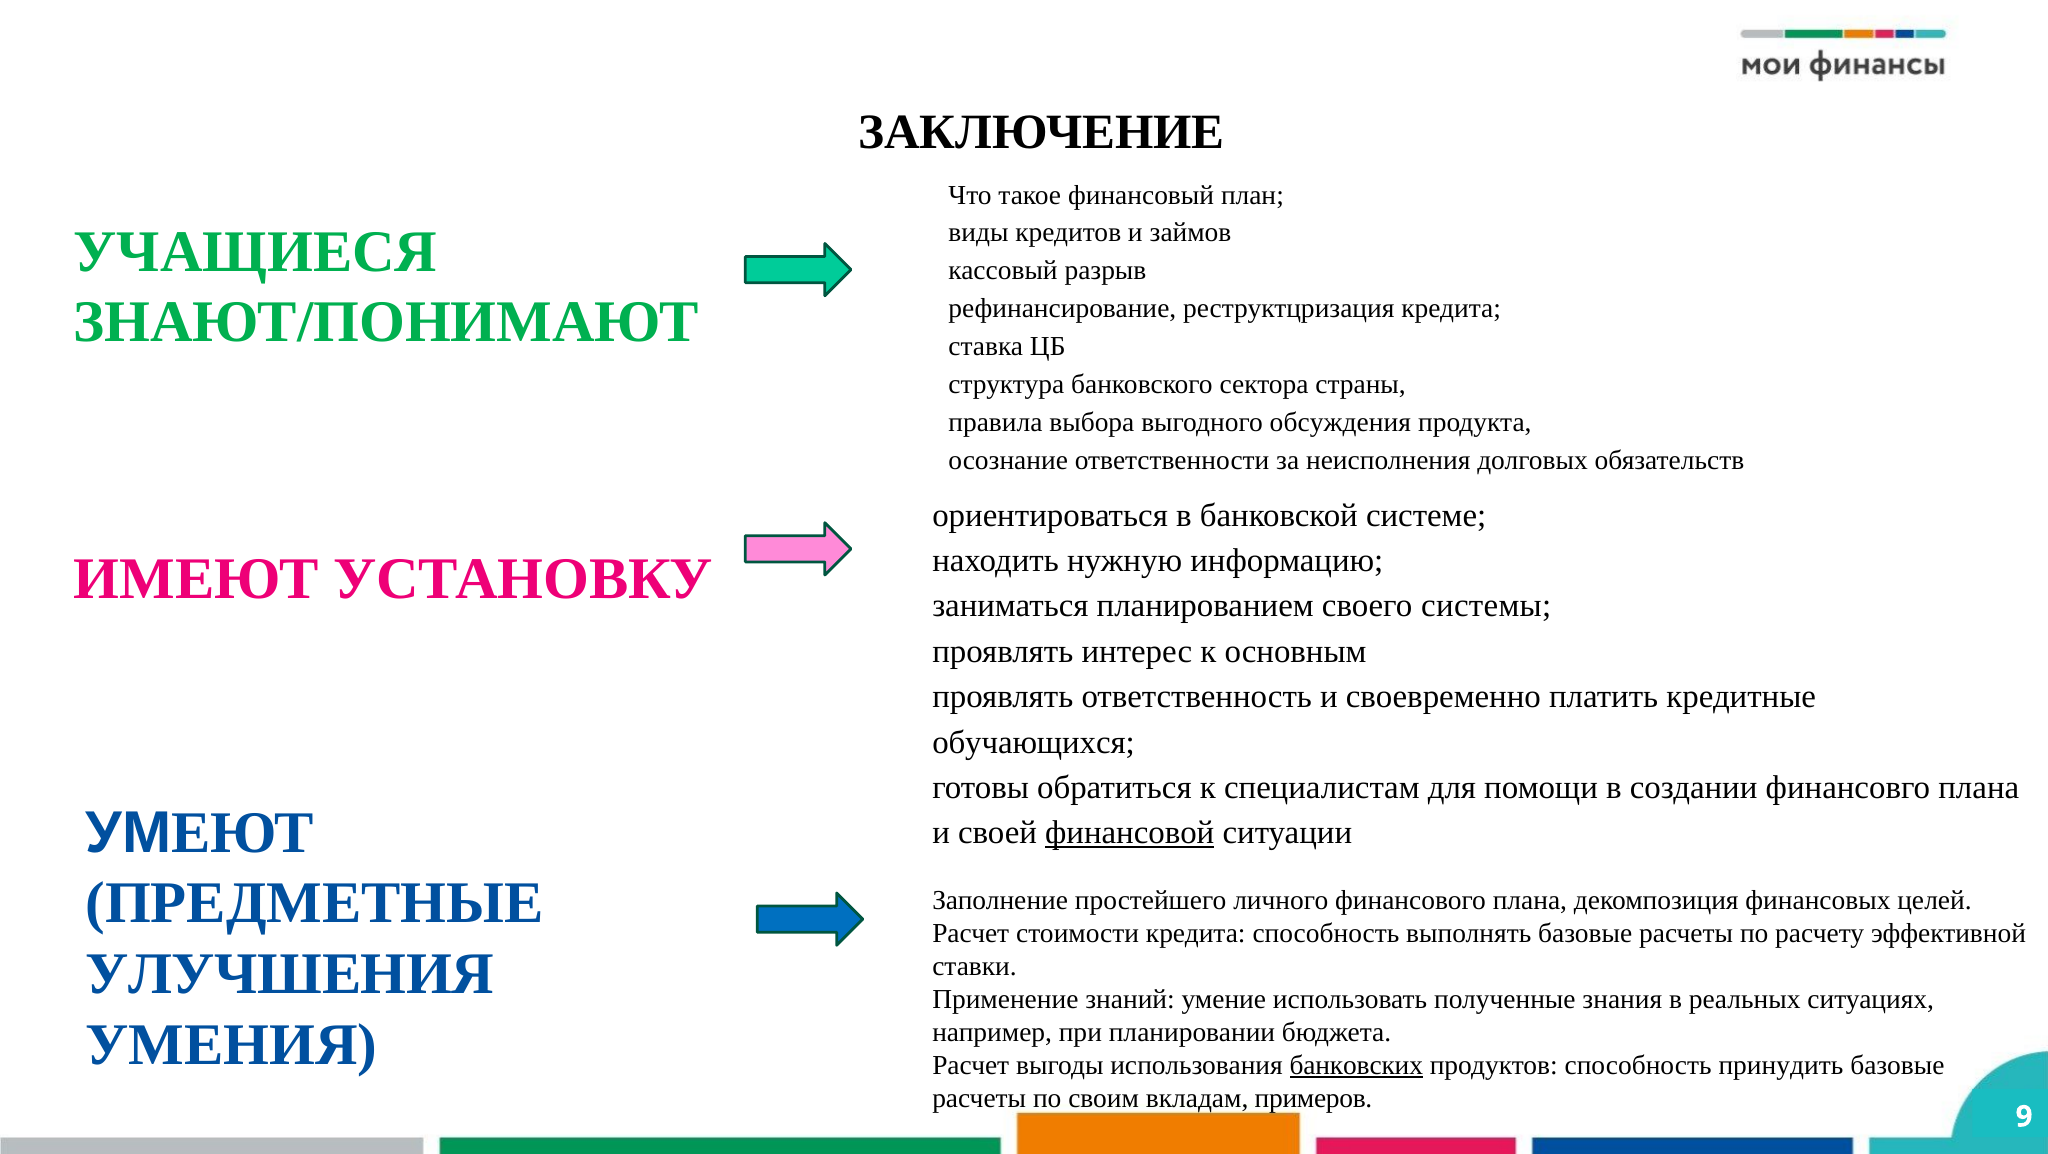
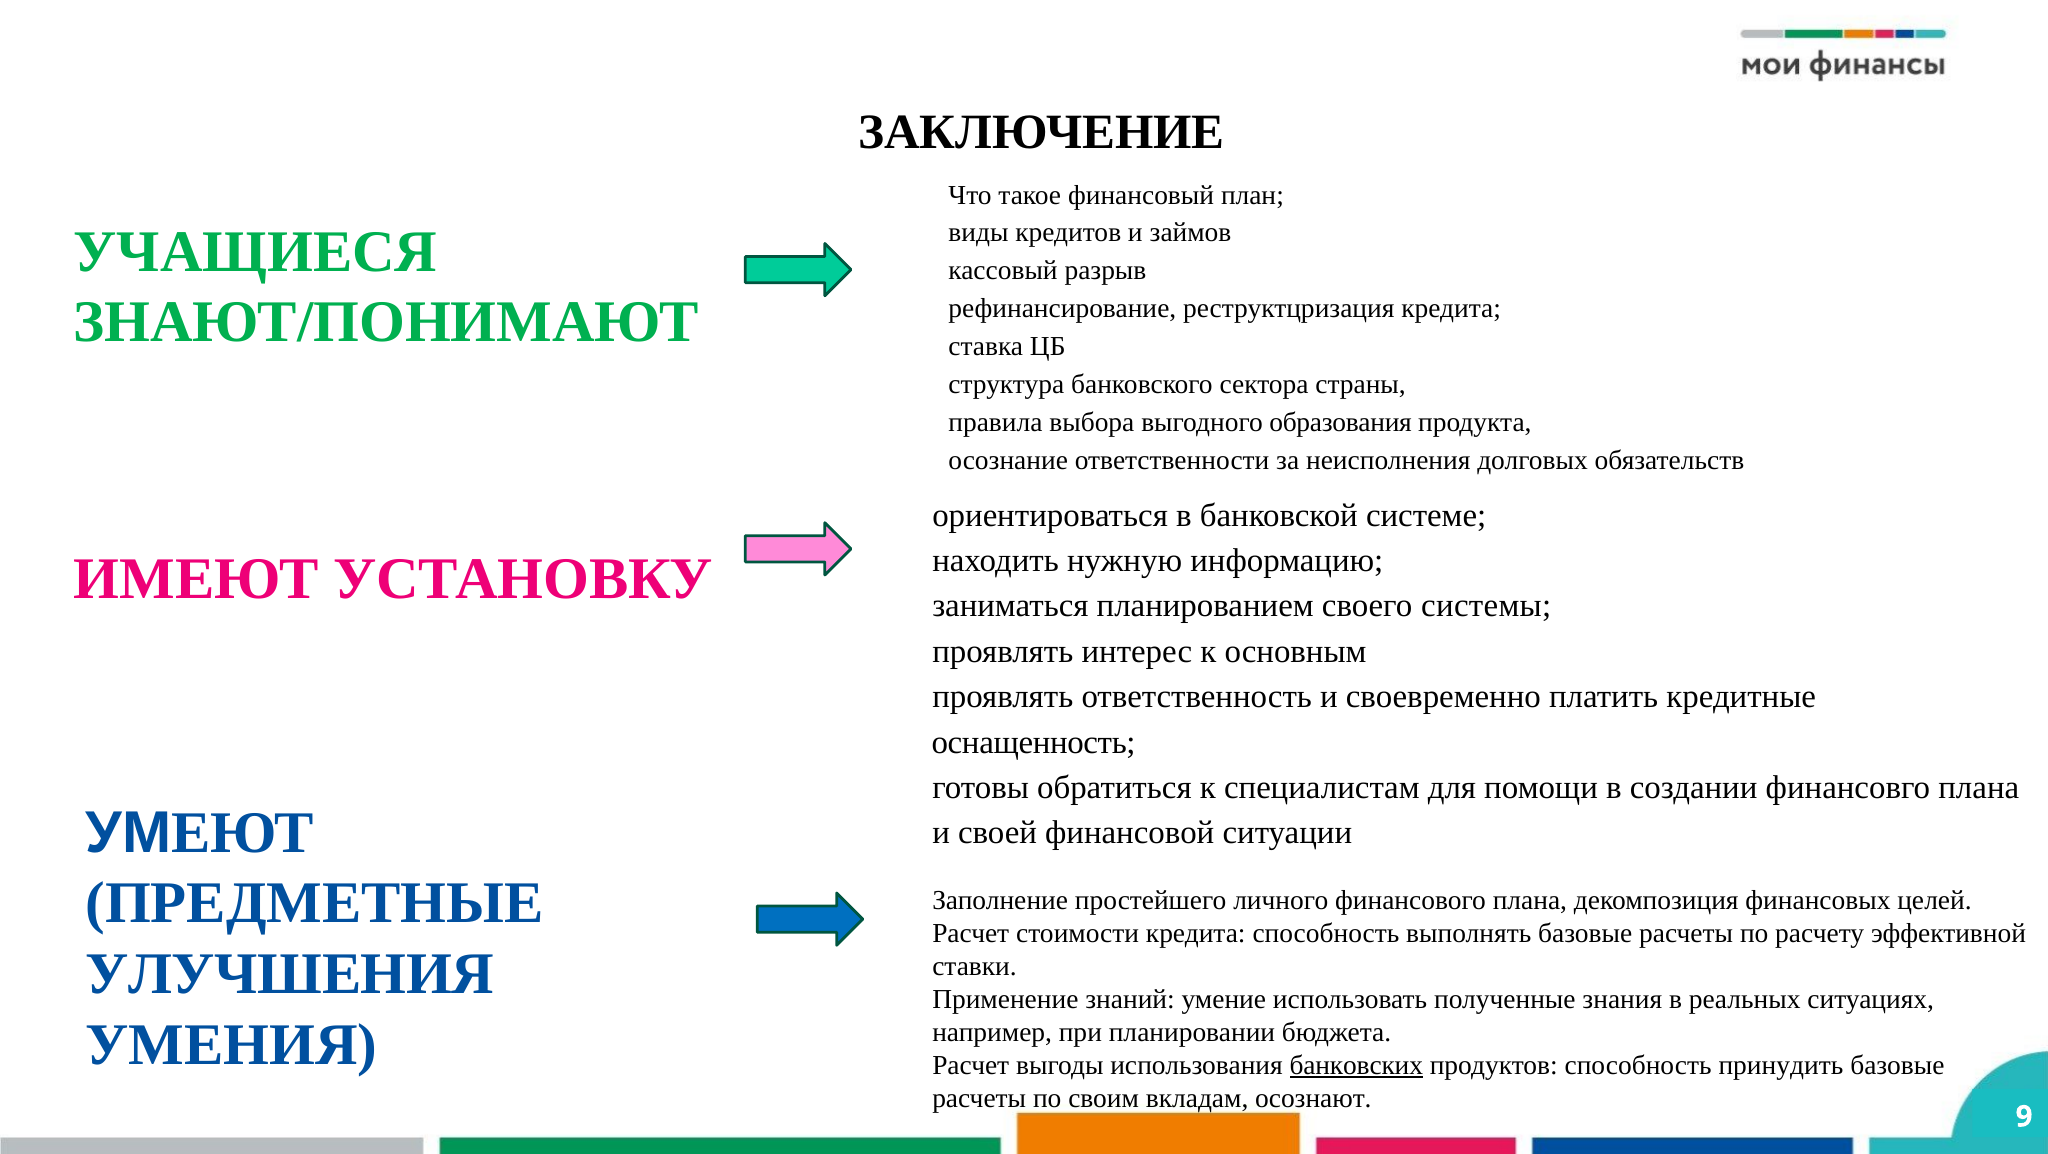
обсуждения: обсуждения -> образования (1341, 422)
обучающихся: обучающихся -> оснащенность (1034, 742)
финансовой underline: present -> none (1130, 833)
примеров: примеров -> осознают (1313, 1098)
